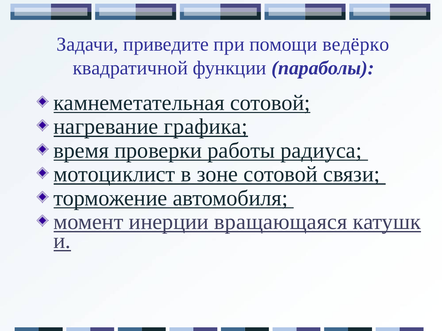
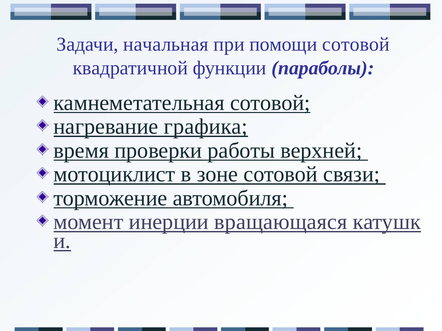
приведите: приведите -> начальная (166, 45)
помощи ведёрко: ведёрко -> сотовой (356, 45)
радиуса: радиуса -> верхней (321, 151)
